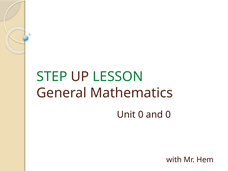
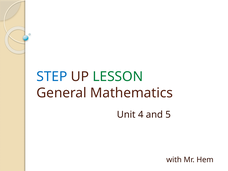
STEP colour: green -> blue (52, 77)
Unit 0: 0 -> 4 (141, 115)
and 0: 0 -> 5 (168, 115)
